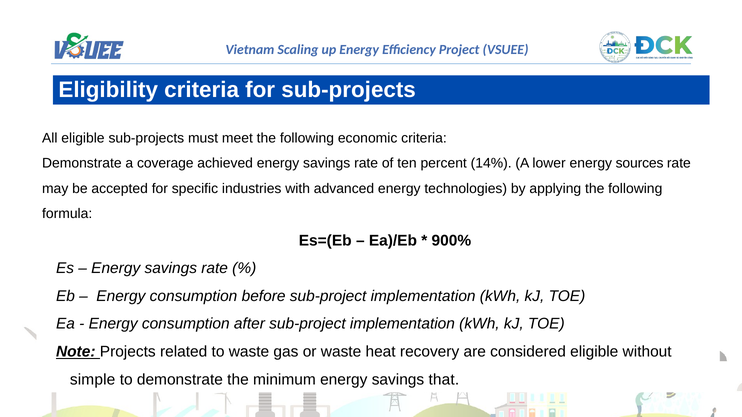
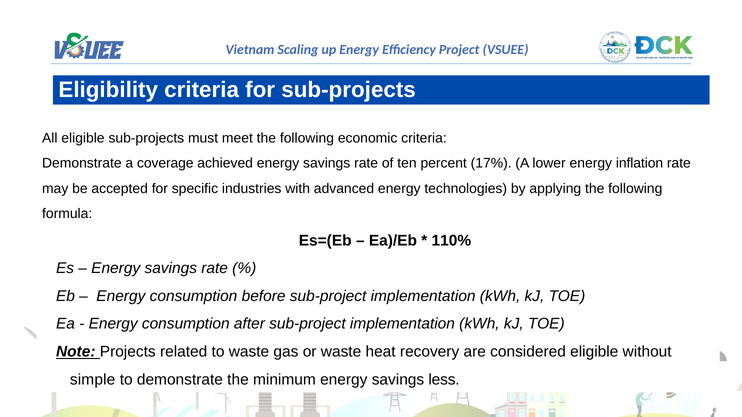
14%: 14% -> 17% (491, 164)
sources: sources -> inflation (640, 164)
900%: 900% -> 110% (451, 241)
that: that -> less (444, 380)
